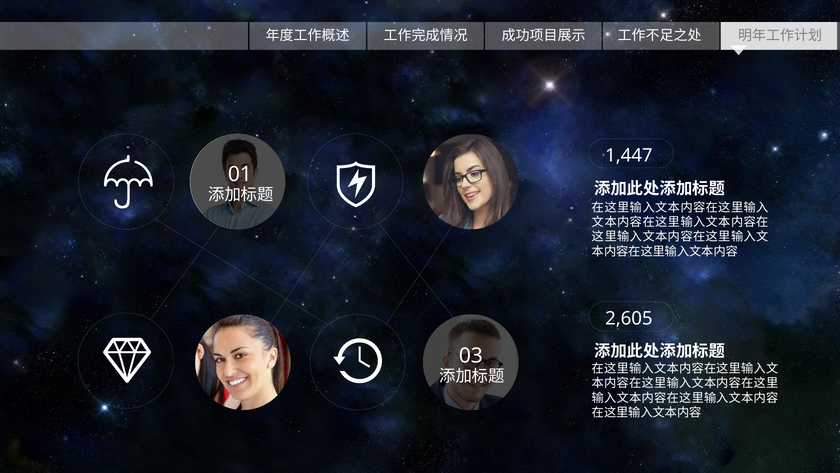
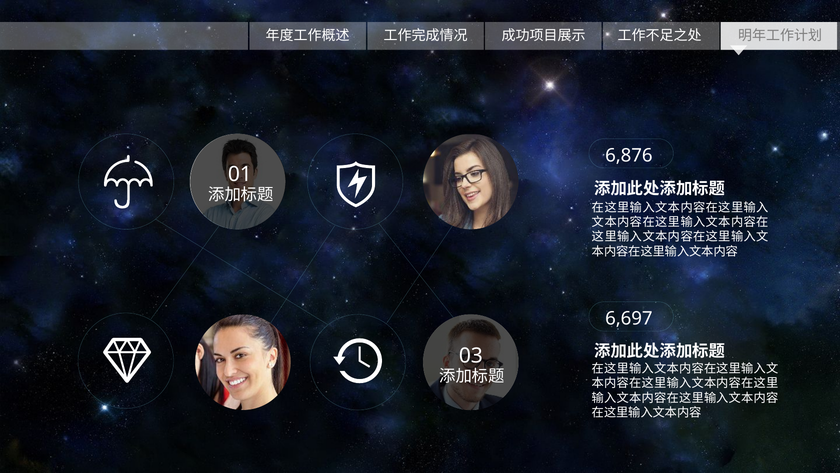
1,447: 1,447 -> 6,876 (629, 155)
2,605: 2,605 -> 6,697 (629, 318)
